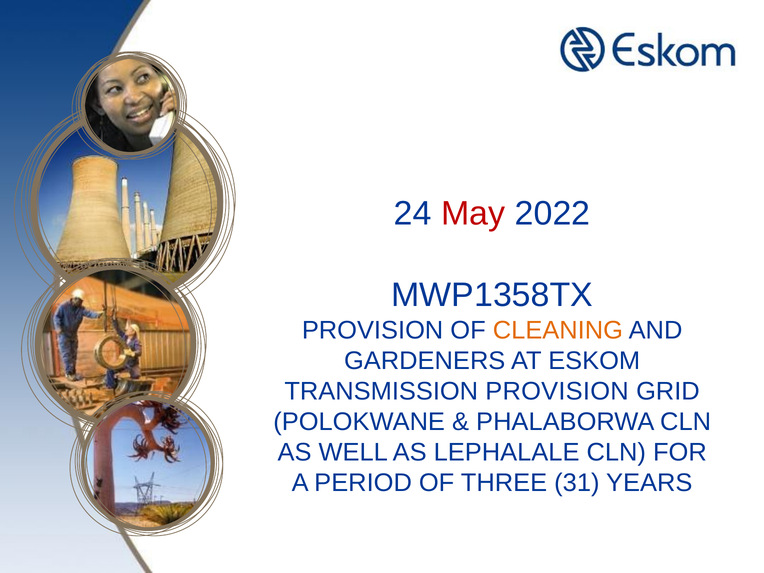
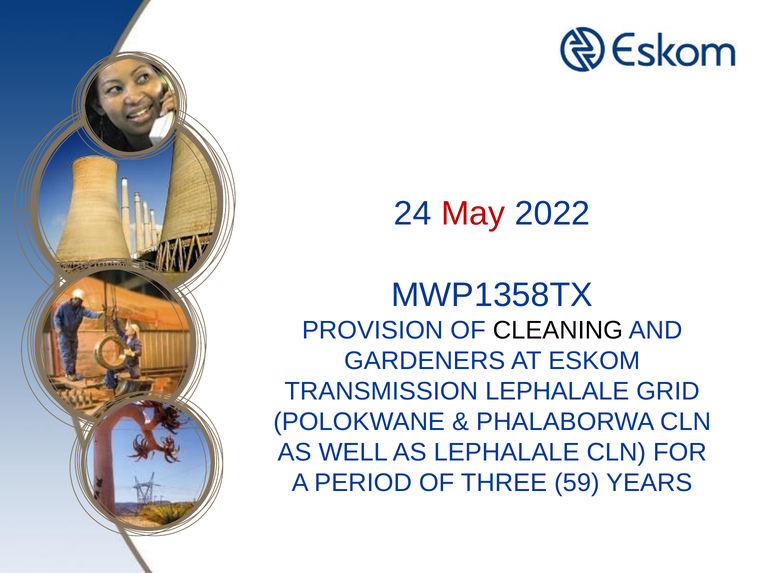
CLEANING colour: orange -> black (558, 330)
TRANSMISSION PROVISION: PROVISION -> LEPHALALE (557, 391)
31: 31 -> 59 (577, 483)
